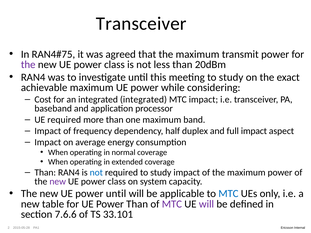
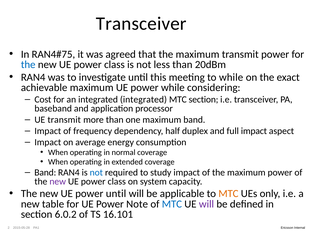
the colour: purple -> blue (28, 65)
meeting to study: study -> while (231, 77)
MTC impact: impact -> section (204, 100)
UE required: required -> transmit (64, 120)
Than: Than -> Band (45, 173)
MTC colour: blue -> orange (228, 194)
Power Than: Than -> Note (137, 204)
MTC colour: purple -> blue (172, 204)
7.6.6: 7.6.6 -> 6.0.2 (66, 215)
33.101: 33.101 -> 16.101 (118, 215)
